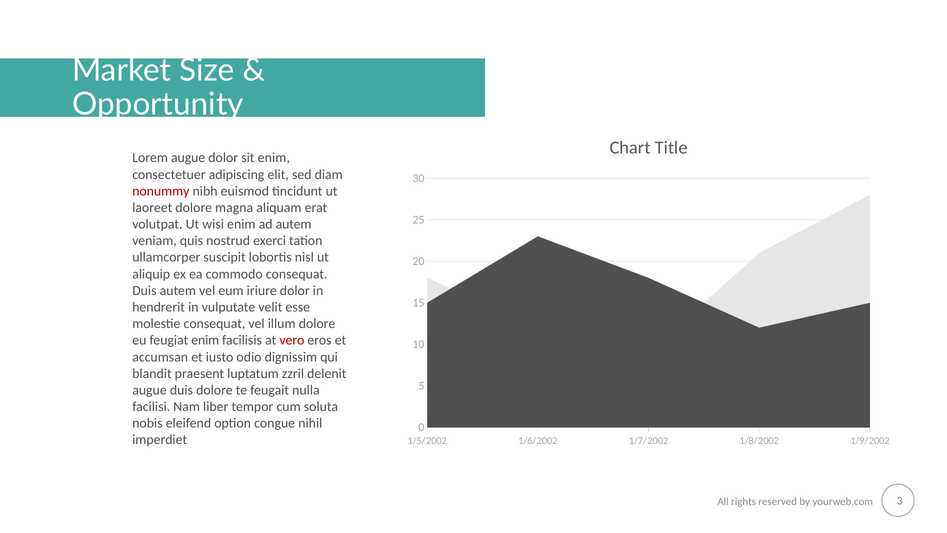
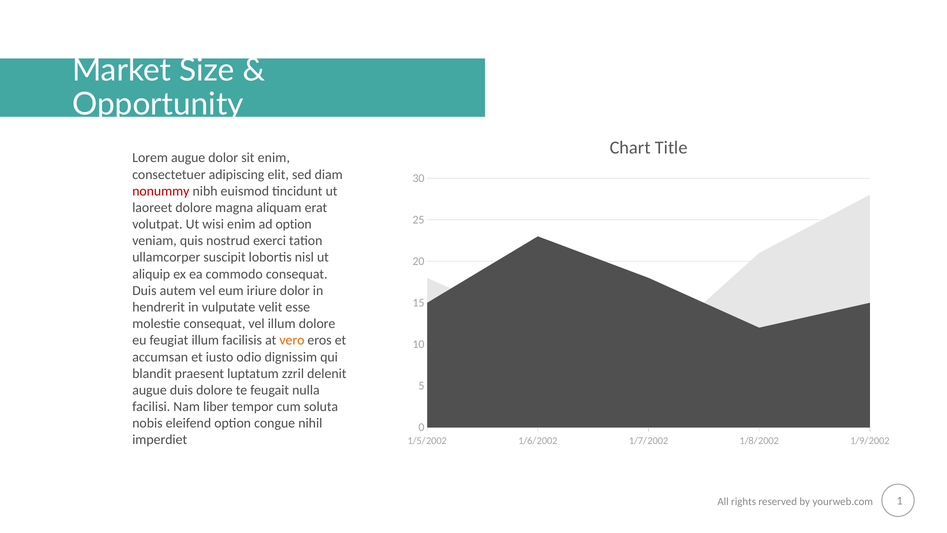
ad autem: autem -> option (294, 224)
feugiat enim: enim -> illum (205, 340)
vero colour: red -> orange (292, 340)
3: 3 -> 1 (900, 501)
